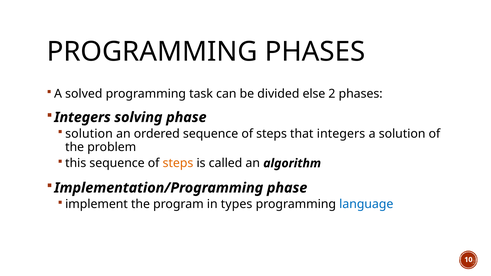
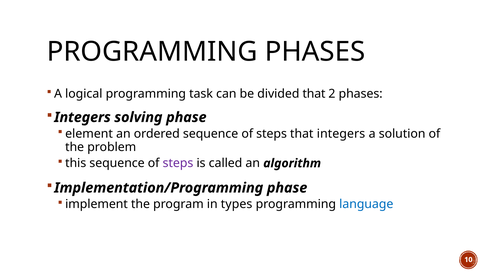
solved: solved -> logical (84, 94)
divided else: else -> that (314, 94)
solution: solution -> element (89, 134)
steps colour: orange -> purple (178, 163)
